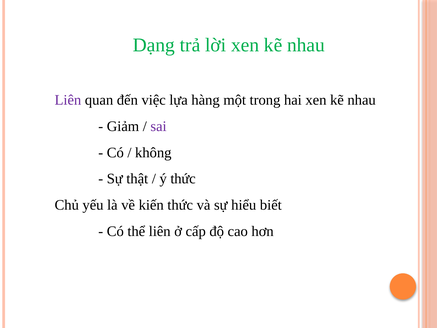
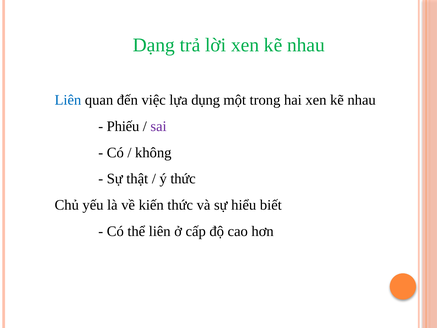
Liên colour: purple -> blue (68, 100)
hàng: hàng -> dụng (206, 100)
Giảm: Giảm -> Phiếu (123, 126)
